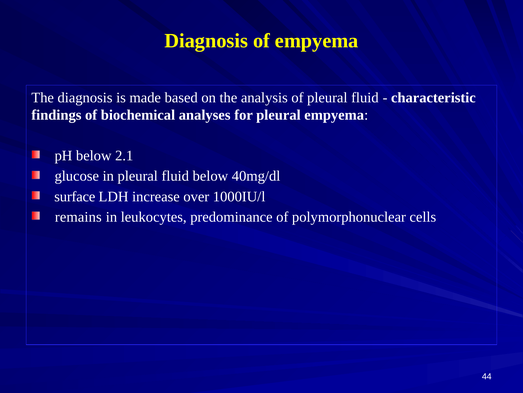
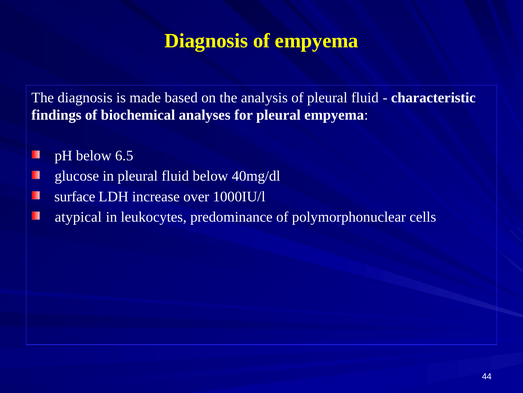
2.1: 2.1 -> 6.5 (124, 155)
remains: remains -> atypical (78, 217)
